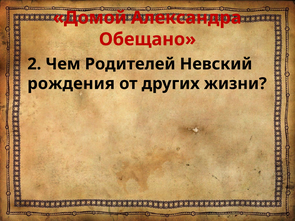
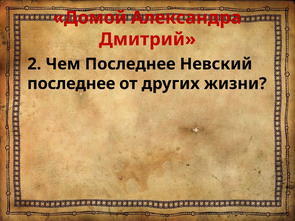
Обещано: Обещано -> Дмитрий (147, 39)
Чем Родителей: Родителей -> Последнее (130, 64)
рождения: рождения -> последнее (71, 84)
